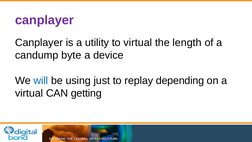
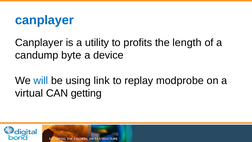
canplayer colour: purple -> blue (45, 20)
to virtual: virtual -> profits (138, 43)
just: just -> link (102, 80)
depending: depending -> modprobe (180, 80)
